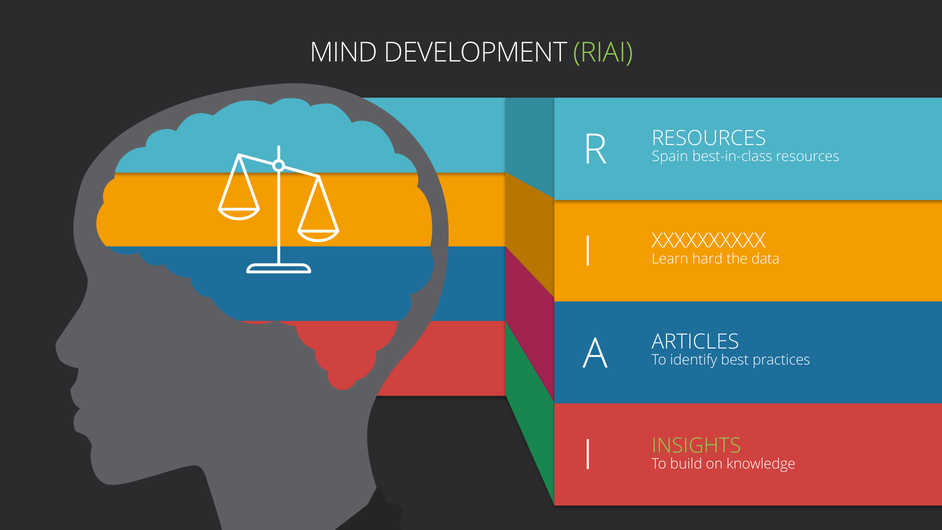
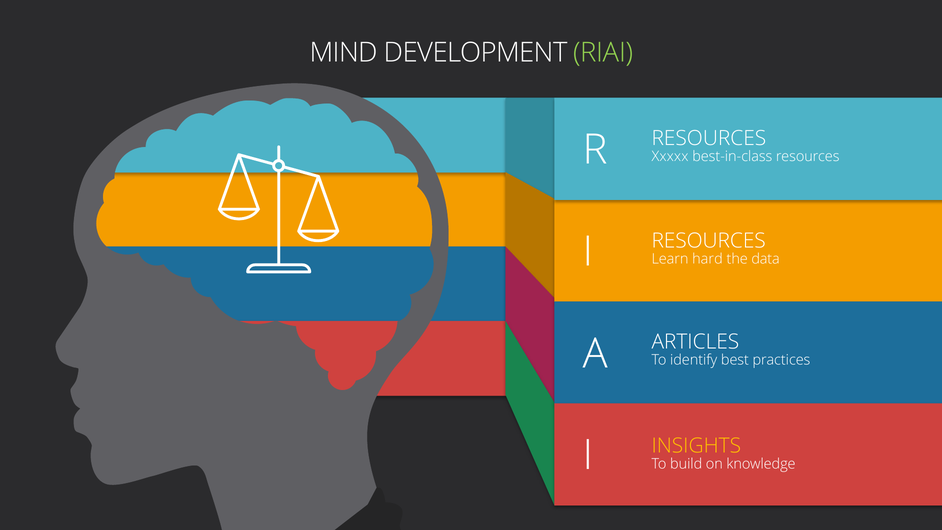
Spain: Spain -> Xxxxx (670, 156)
XXXXXXXXXX: XXXXXXXXXX -> RESOURCES (709, 241)
INSIGHTS colour: light green -> yellow (696, 446)
